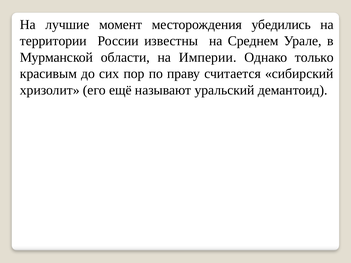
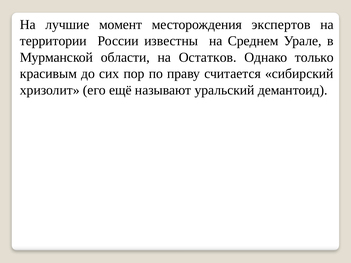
убедились: убедились -> экспертов (281, 25)
Империи: Империи -> Остатков (208, 57)
